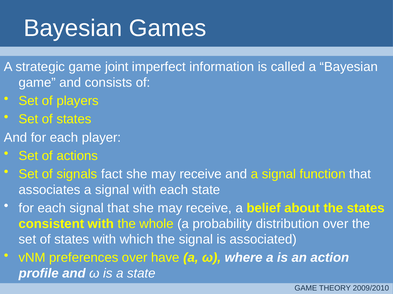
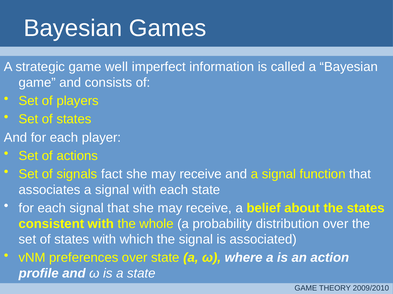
joint: joint -> well (117, 67)
over have: have -> state (165, 258)
